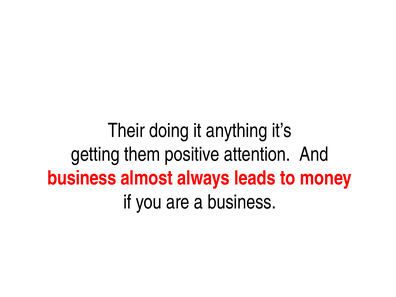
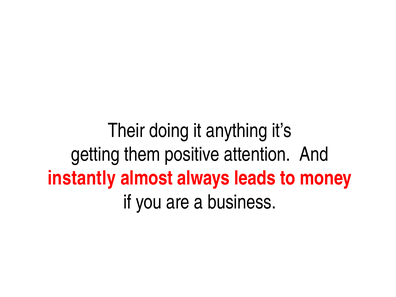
business: business -> instantly (82, 178)
